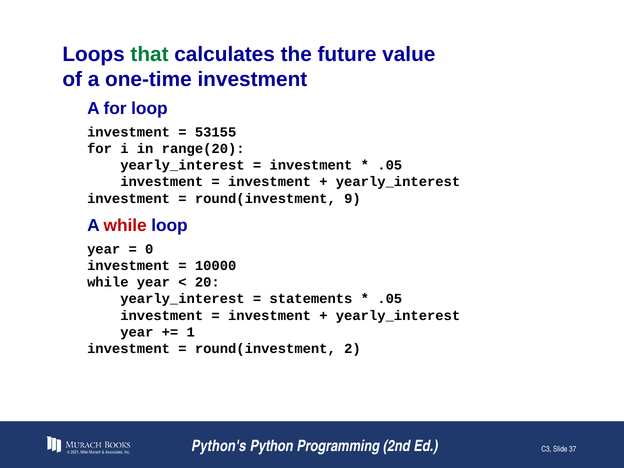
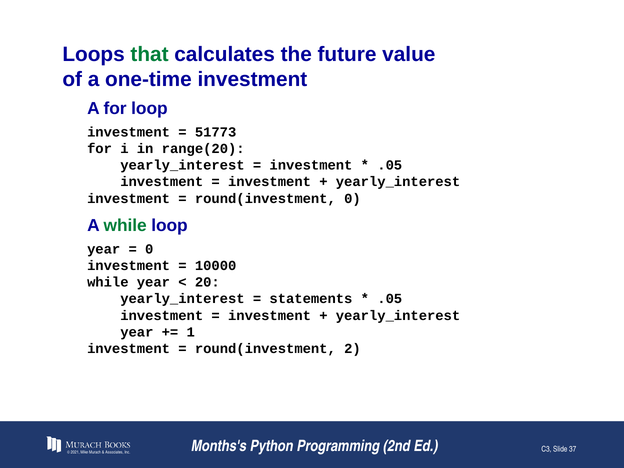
53155: 53155 -> 51773 (216, 132)
round(investment 9: 9 -> 0 (352, 199)
while colour: red -> green (125, 225)
Python's: Python's -> Months's (219, 446)
